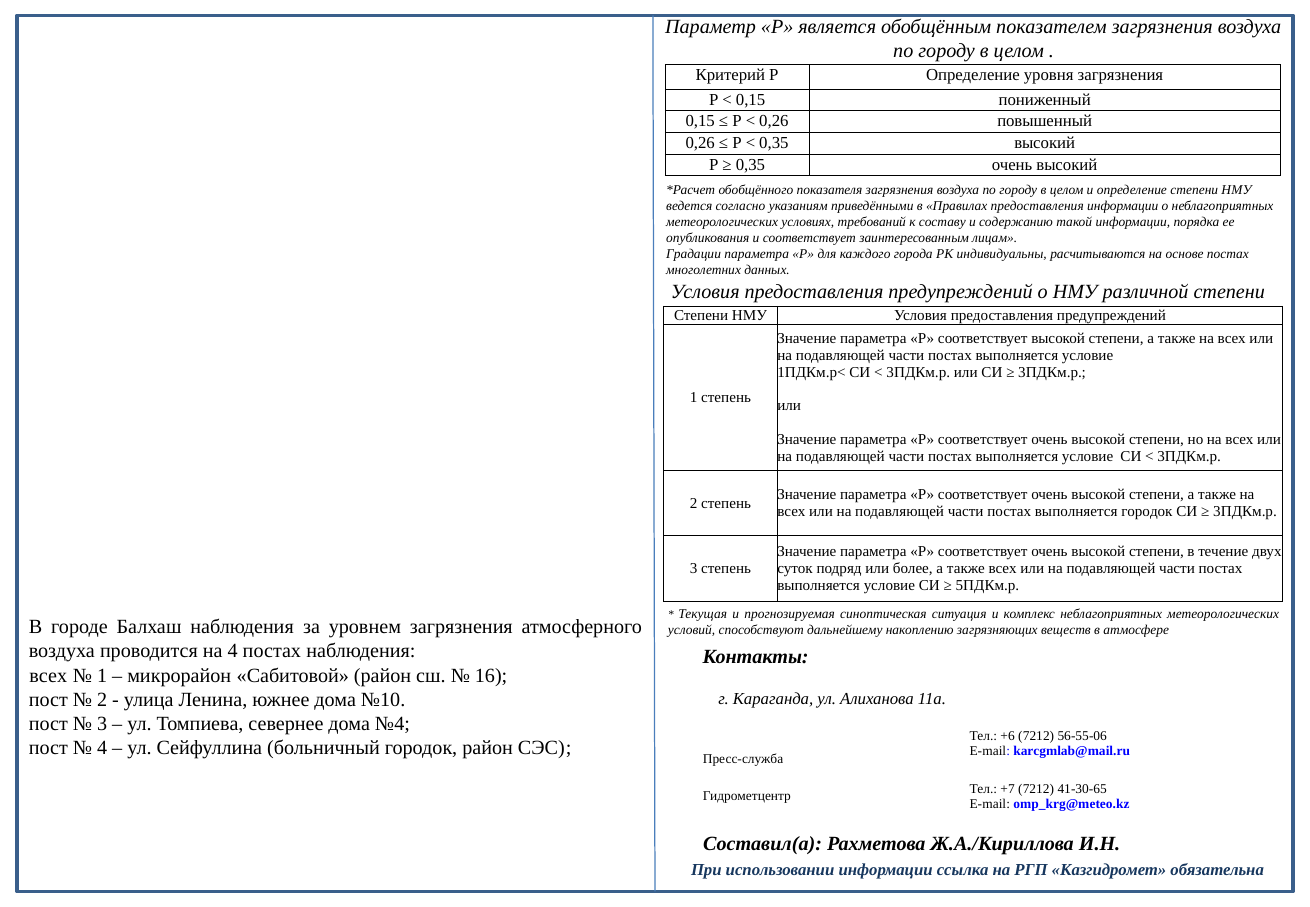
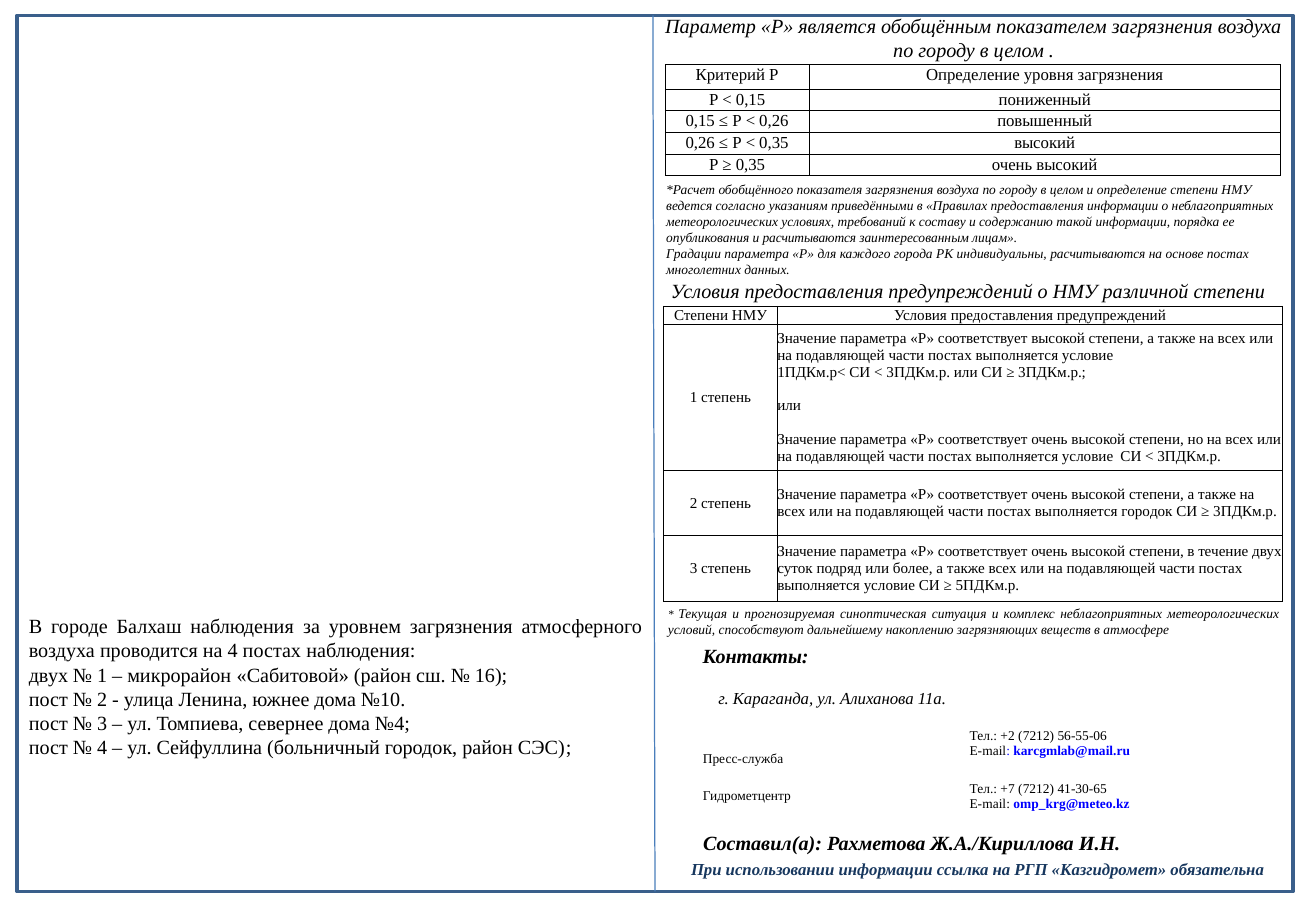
и соответствует: соответствует -> расчитываются (809, 238)
всех: всех -> двух (48, 675)
+6: +6 -> +2 (1008, 736)
